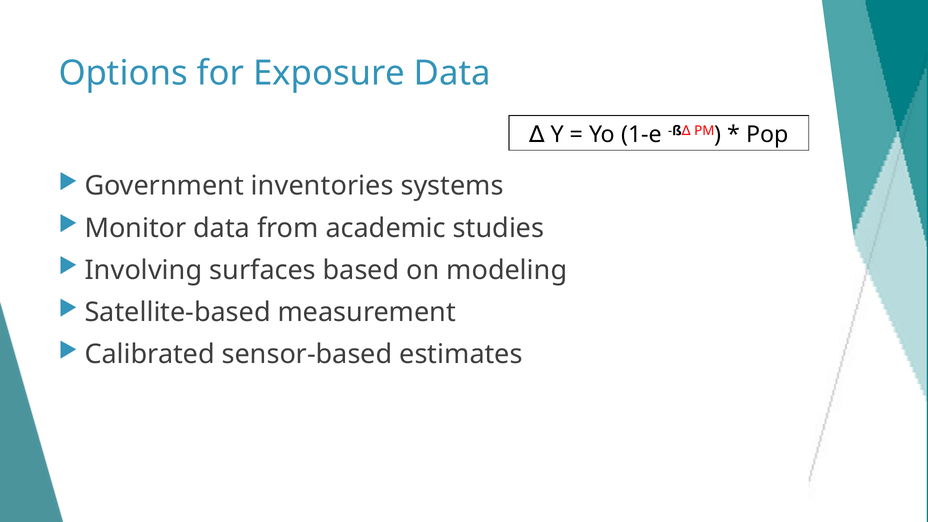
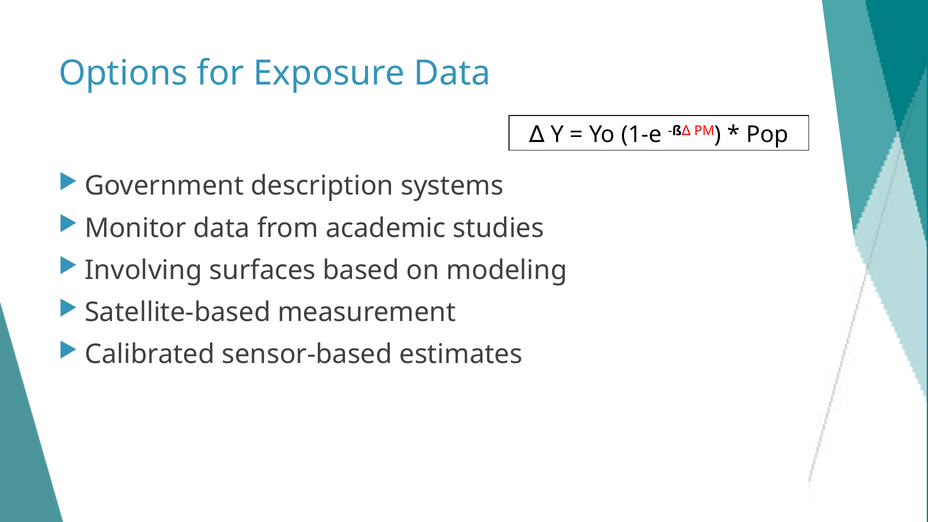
inventories: inventories -> description (322, 186)
